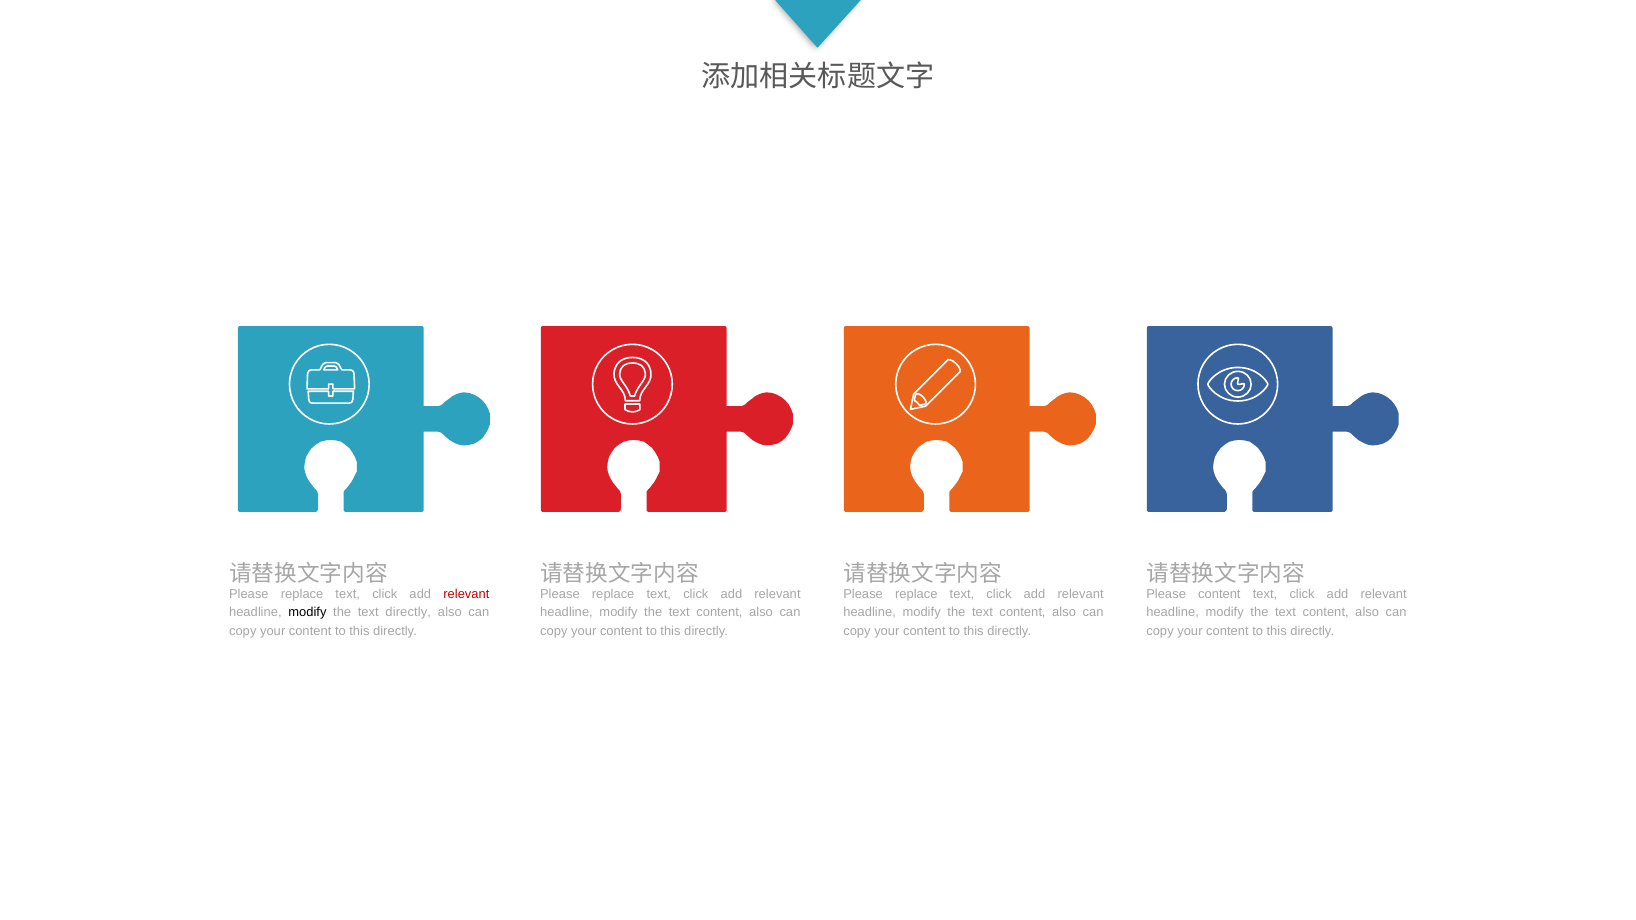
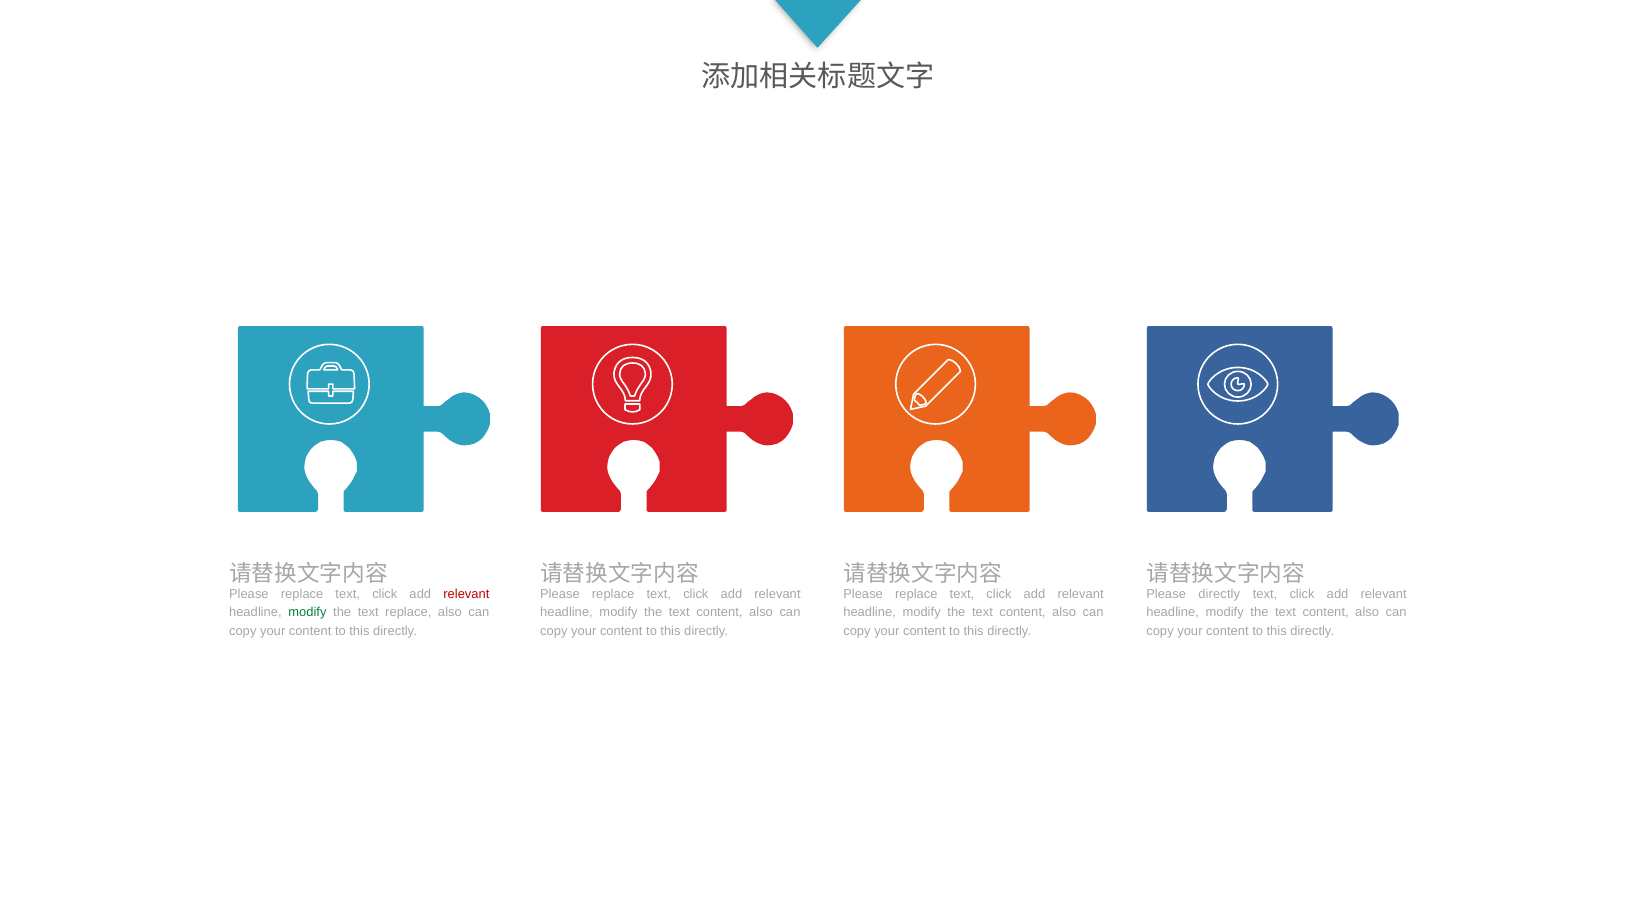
Please content: content -> directly (1219, 594)
modify colour: black -> green (307, 613)
text directly: directly -> replace (408, 613)
